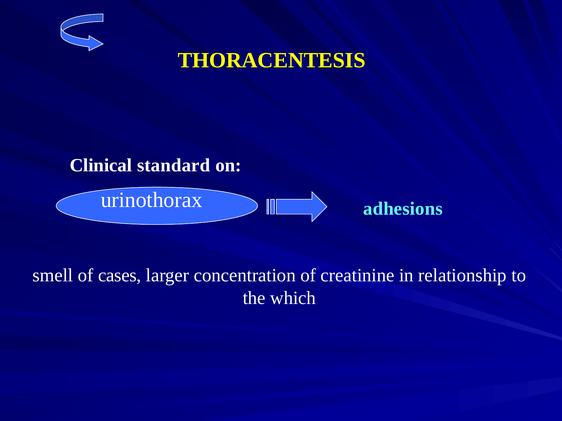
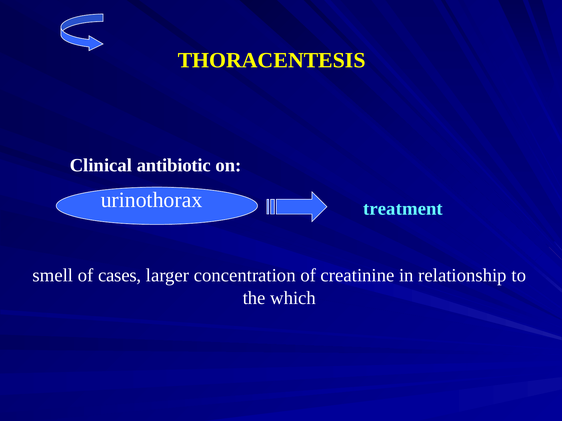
standard: standard -> antibiotic (174, 165)
adhesions: adhesions -> treatment (403, 209)
